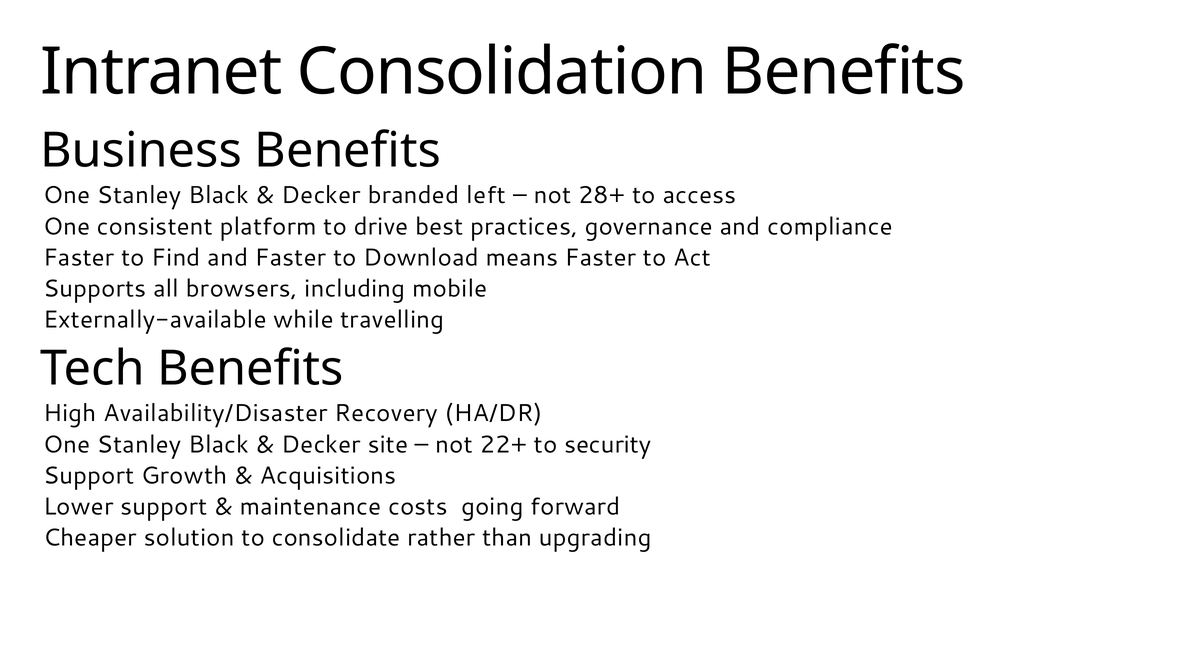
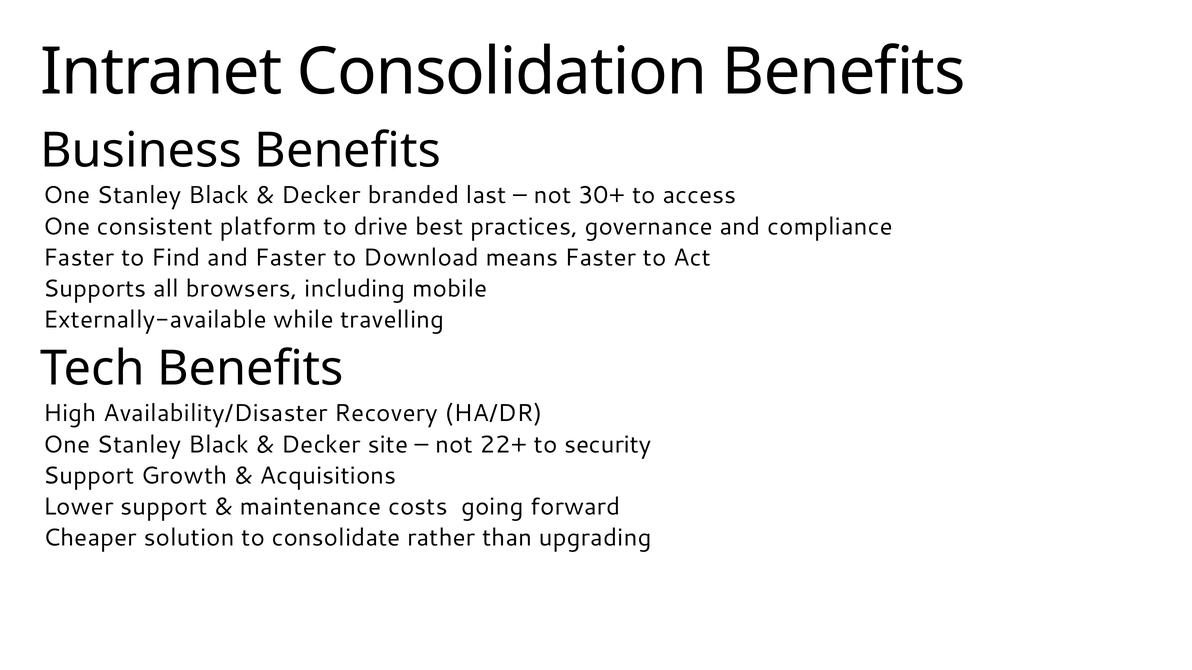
left: left -> last (486, 195)
28+: 28+ -> 30+ (602, 195)
